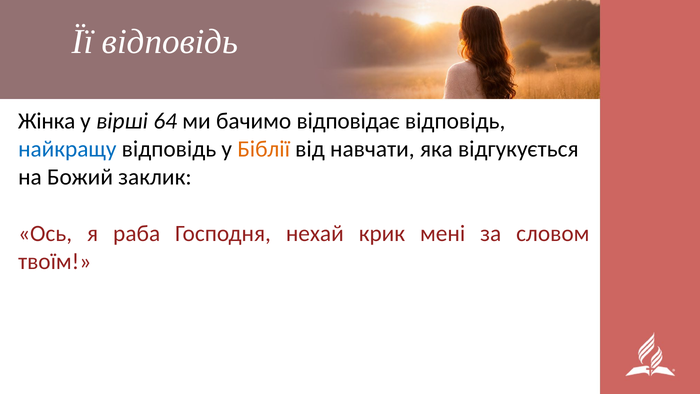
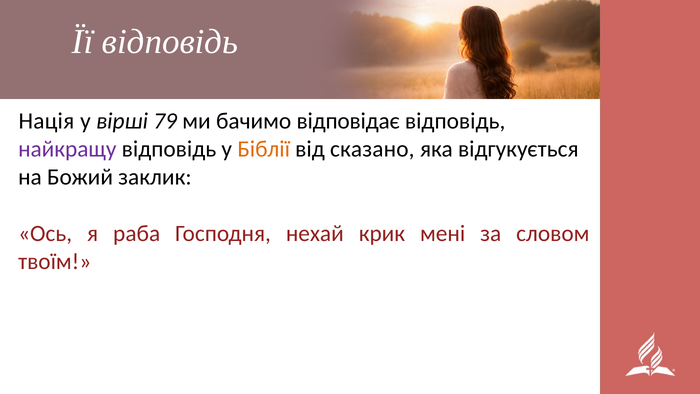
Жінка: Жінка -> Нація (46, 121)
64: 64 -> 79 (165, 121)
найкращу colour: blue -> purple (67, 149)
навчати: навчати -> сказано (372, 149)
